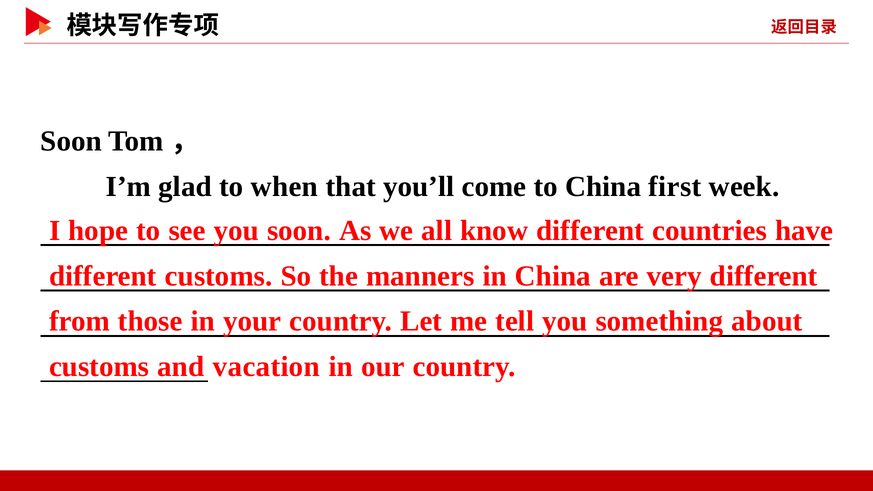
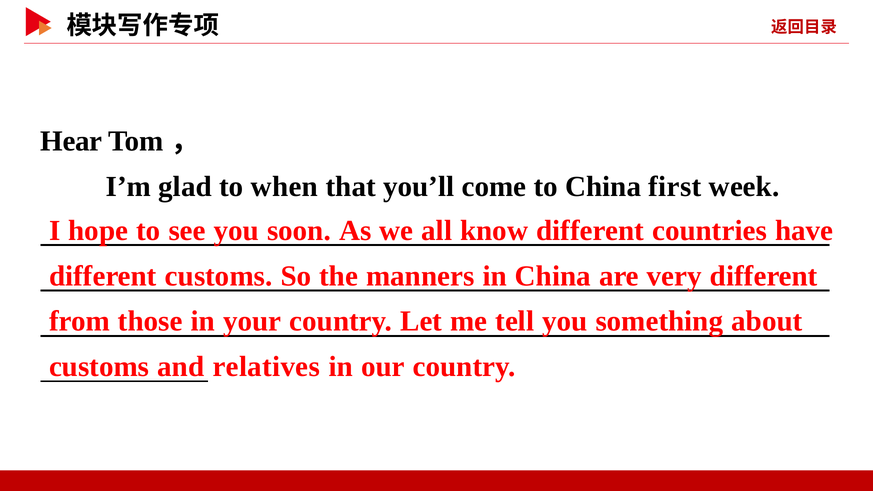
Soon: Soon -> Hear (71, 141)
vacation: vacation -> relatives (266, 367)
